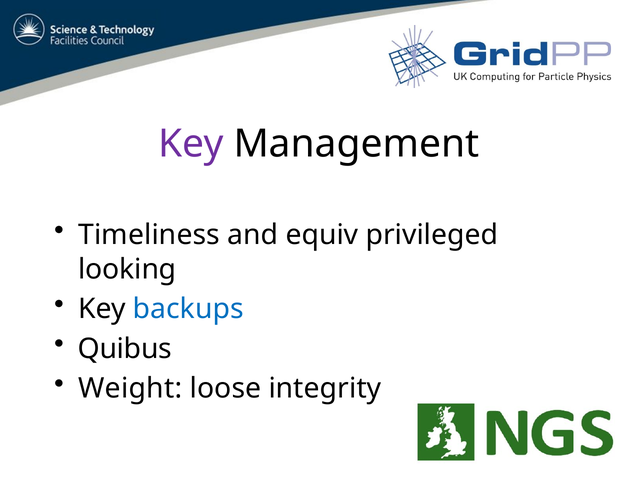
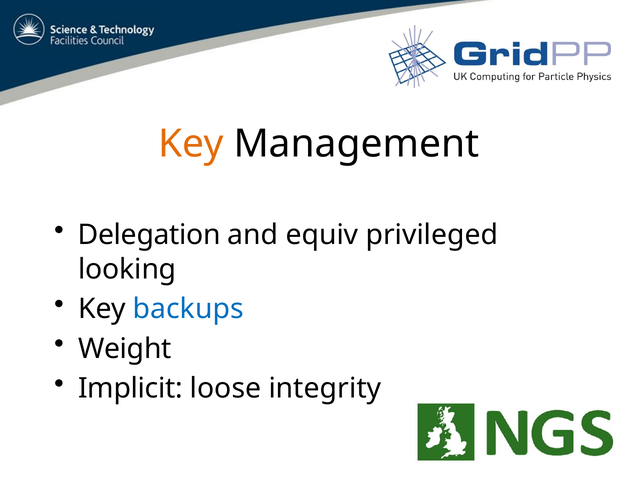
Key colour: purple -> orange (191, 144)
Timeliness: Timeliness -> Delegation (149, 235)
Quibus: Quibus -> Weight (125, 348)
Weight: Weight -> Implicit (131, 388)
